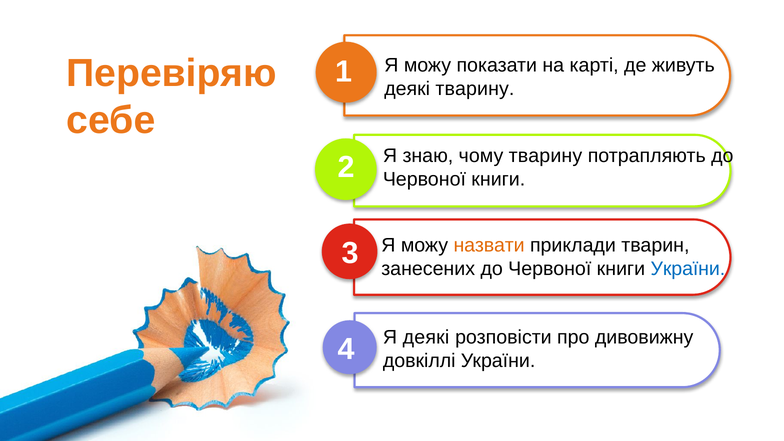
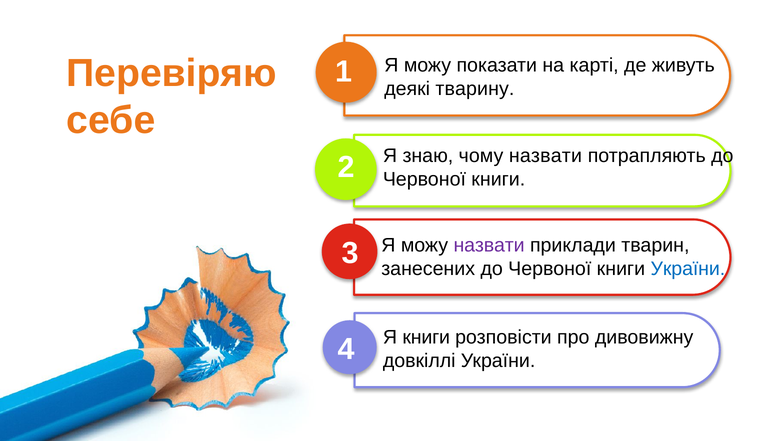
чому тварину: тварину -> назвати (545, 156)
назвати colour: orange -> purple (489, 245)
Я деякі: деякі -> книги (426, 337)
